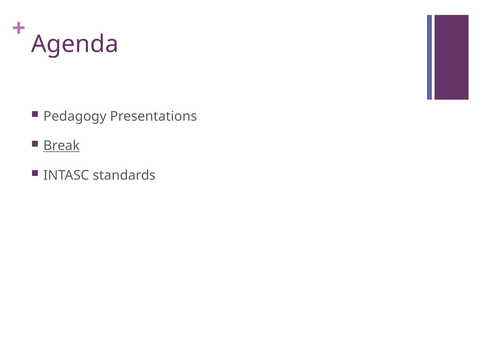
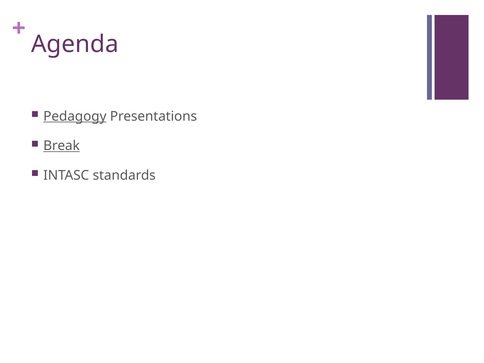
Pedagogy underline: none -> present (75, 116)
